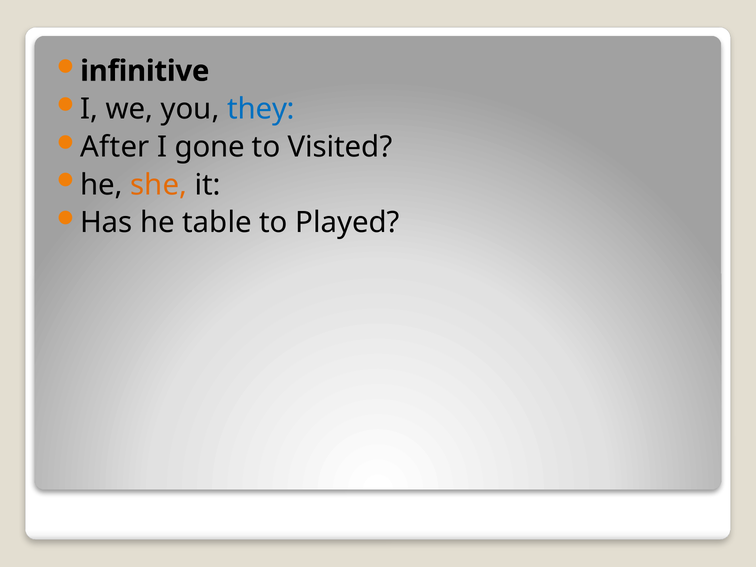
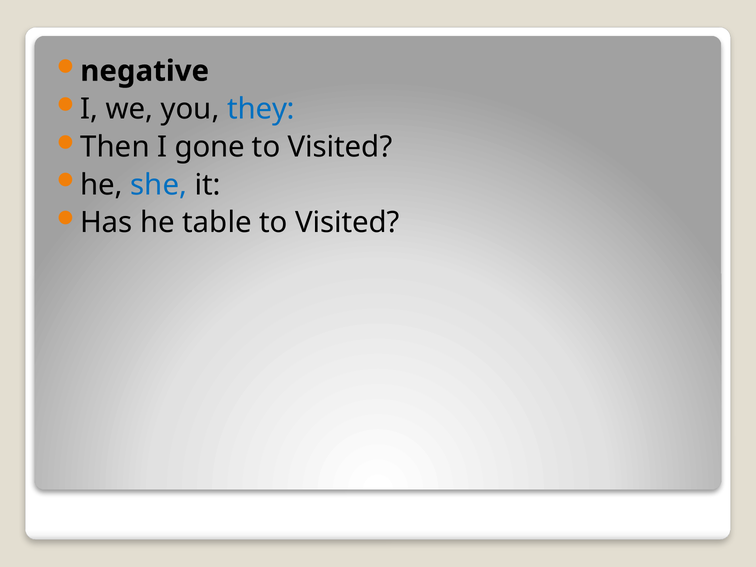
infinitive: infinitive -> negative (145, 71)
After: After -> Then (115, 147)
she colour: orange -> blue (159, 185)
Played: Played -> Visited (347, 223)
